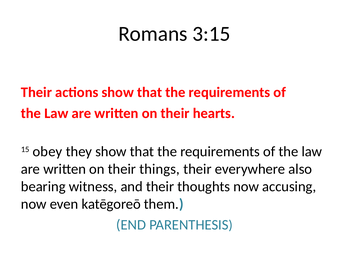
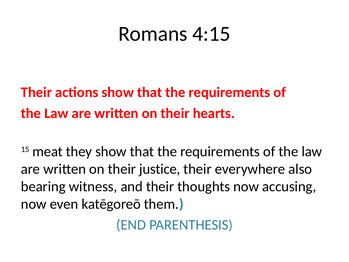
3:15: 3:15 -> 4:15 (211, 34)
obey: obey -> meat (48, 151)
things: things -> justice (160, 169)
